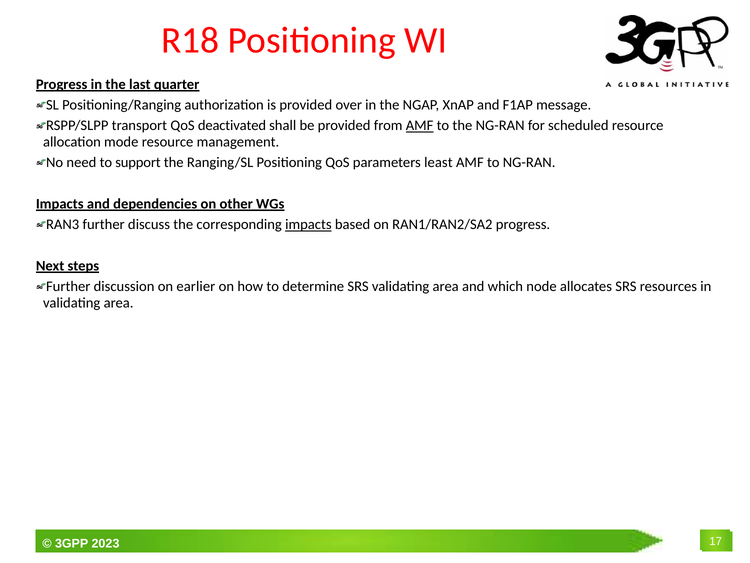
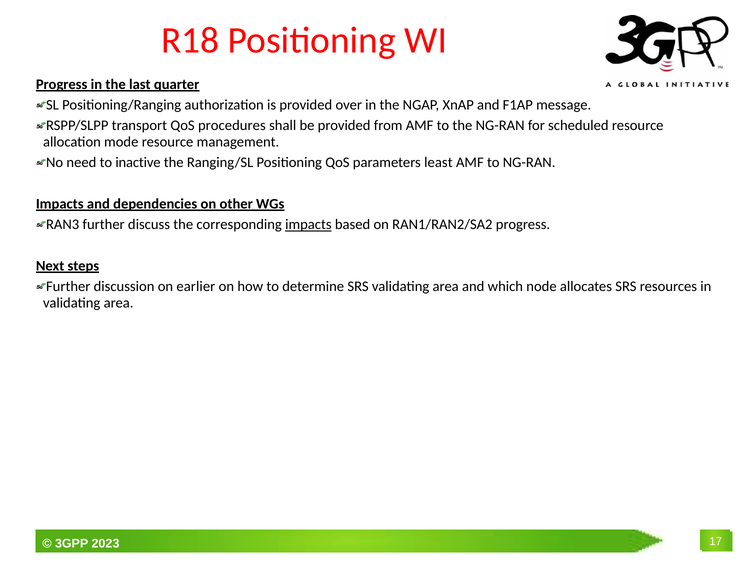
deactivated: deactivated -> procedures (232, 126)
AMF underline: present -> none (420, 126)
support: support -> inactive (138, 162)
